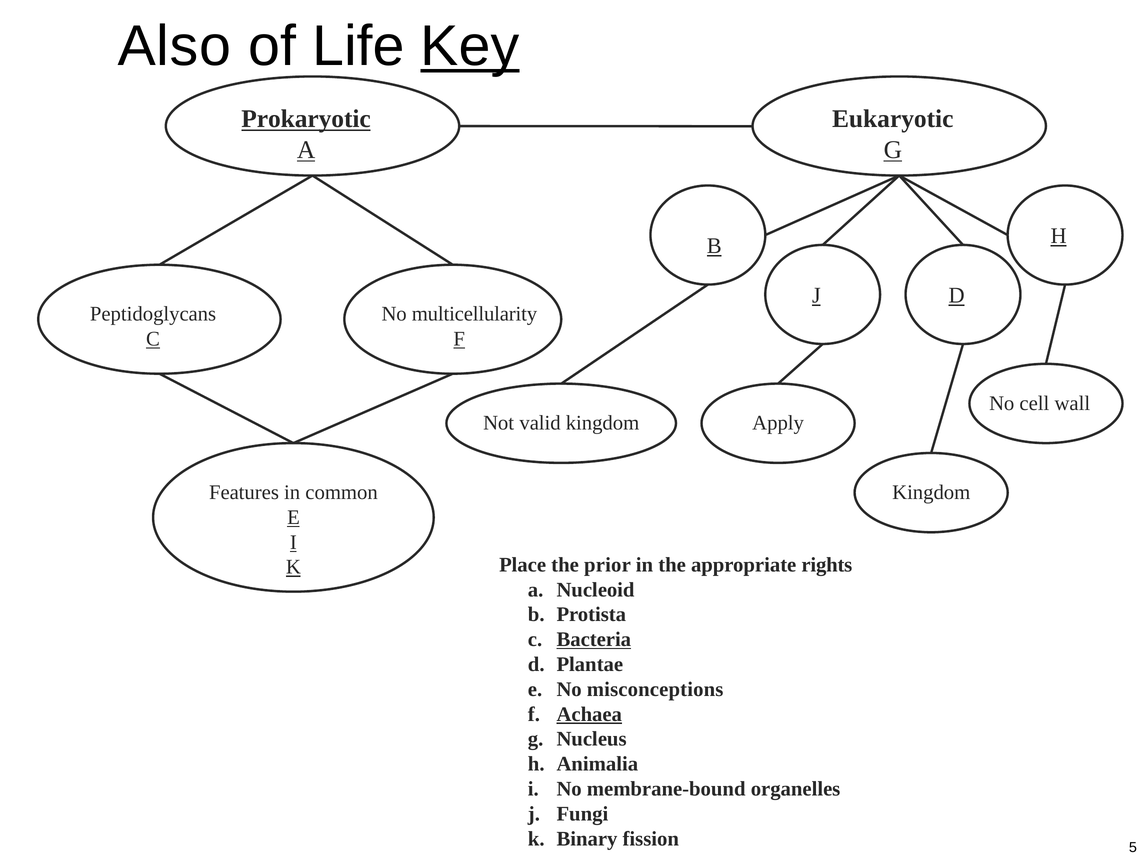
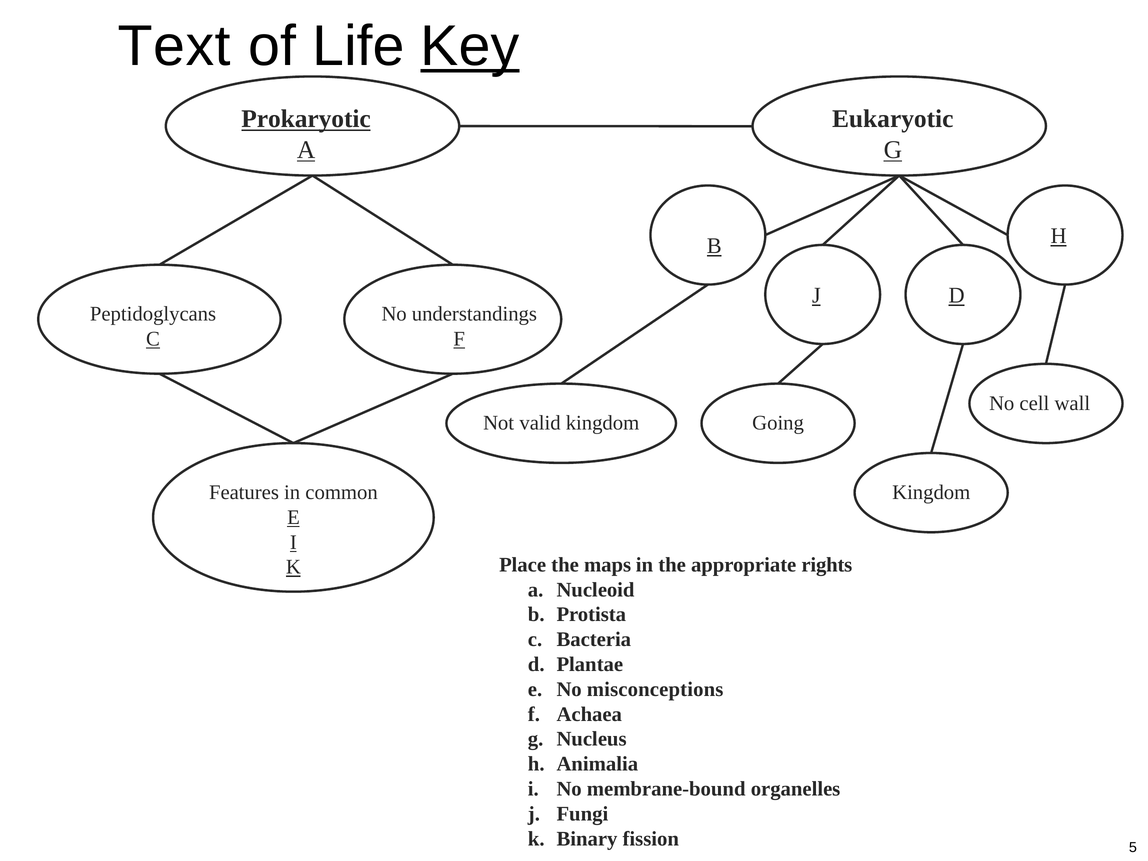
Also: Also -> Text (174, 46)
multicellularity: multicellularity -> understandings (474, 314)
Apply: Apply -> Going (778, 423)
prior: prior -> maps (608, 565)
Bacteria underline: present -> none (594, 640)
Achaea underline: present -> none (589, 714)
